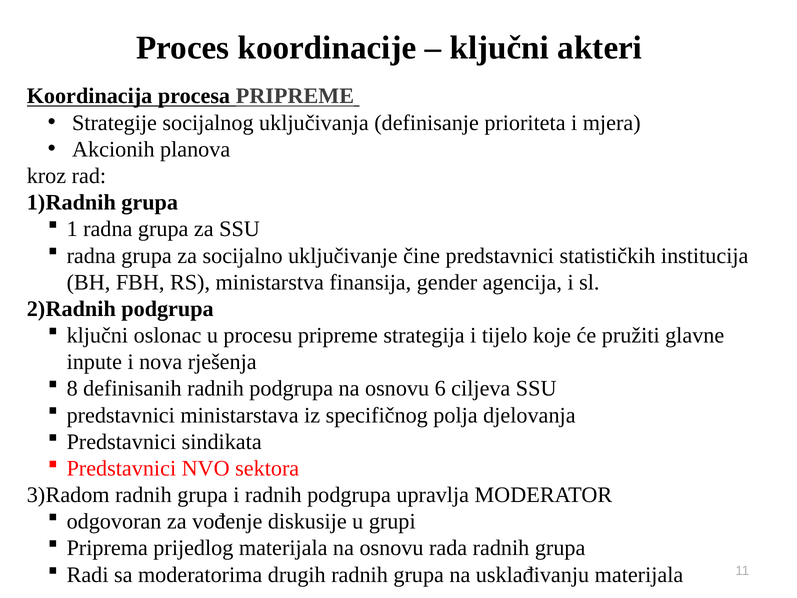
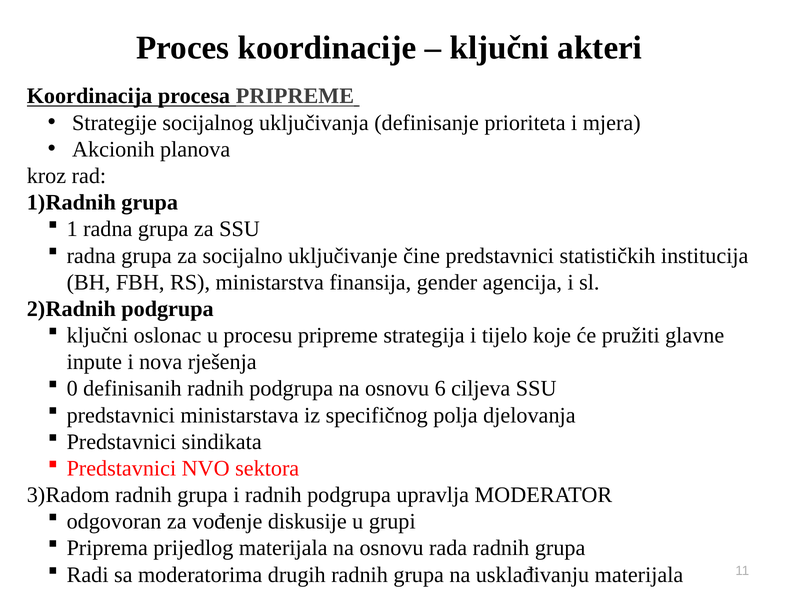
8: 8 -> 0 (72, 388)
